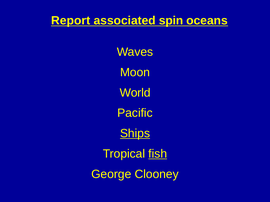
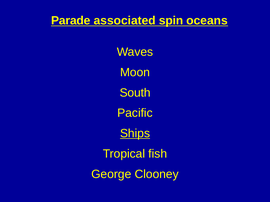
Report: Report -> Parade (71, 21)
World: World -> South (135, 93)
fish underline: present -> none (158, 154)
